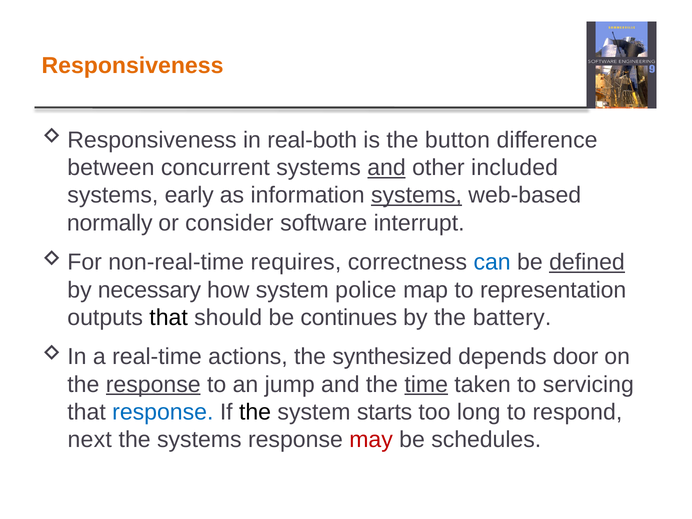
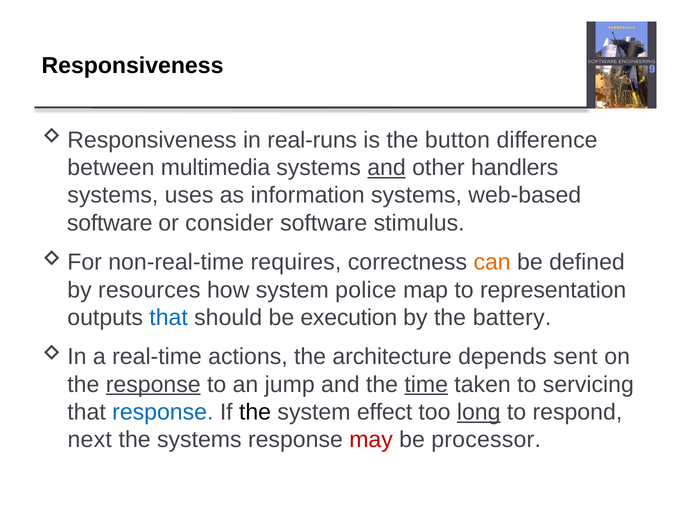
Responsiveness colour: orange -> black (132, 66)
real-both: real-both -> real-runs (312, 140)
concurrent: concurrent -> multimedia (215, 168)
included: included -> handlers (515, 168)
early: early -> uses (189, 195)
systems underline: present -> none (417, 195)
normally: normally -> software (110, 223)
interrupt: interrupt -> stimulus (419, 223)
can colour: blue -> orange (492, 262)
defined underline: present -> none (587, 262)
necessary: necessary -> resources (149, 290)
that colour: black -> blue (169, 318)
continues: continues -> execution (349, 318)
synthesized: synthesized -> architecture (392, 357)
door: door -> sent (575, 357)
starts: starts -> effect (385, 412)
long underline: none -> present (479, 412)
schedules: schedules -> processor (486, 440)
